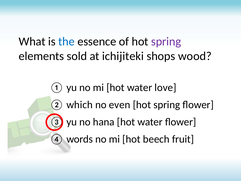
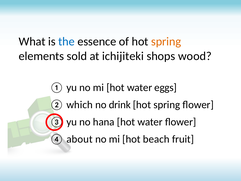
spring colour: purple -> orange (166, 42)
love: love -> eggs (166, 87)
even: even -> drink (120, 105)
words: words -> about (80, 139)
beech: beech -> beach (156, 139)
